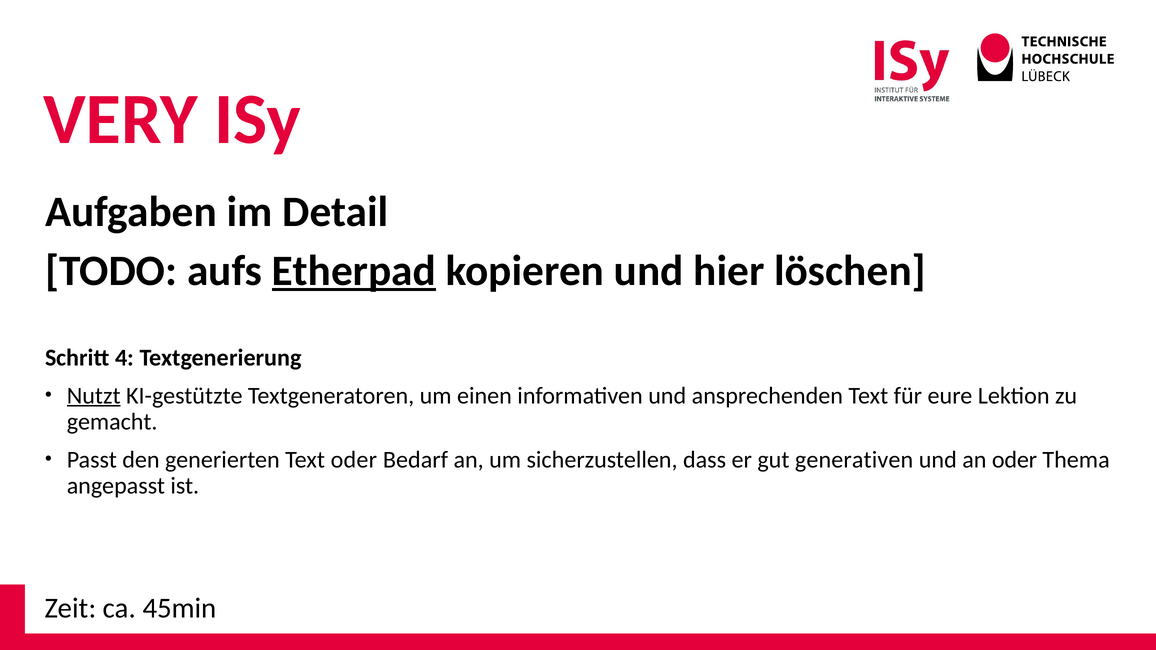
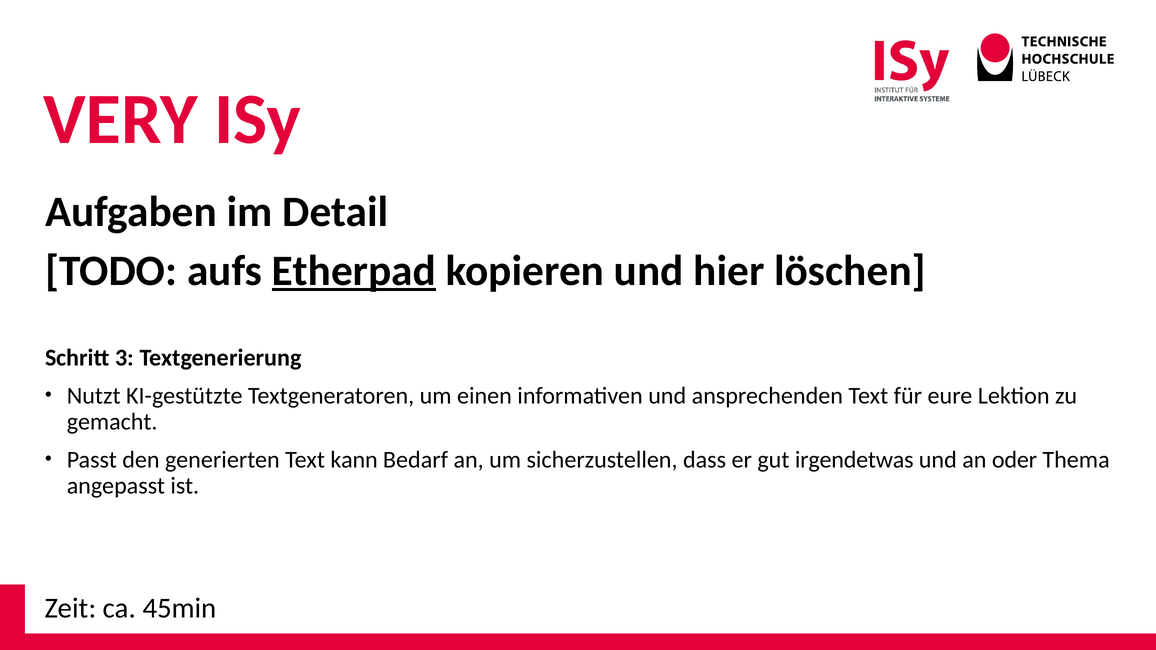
4: 4 -> 3 (125, 358)
Nutzt underline: present -> none (94, 396)
Text oder: oder -> kann (354, 460)
generativen: generativen -> irgendetwas (854, 460)
